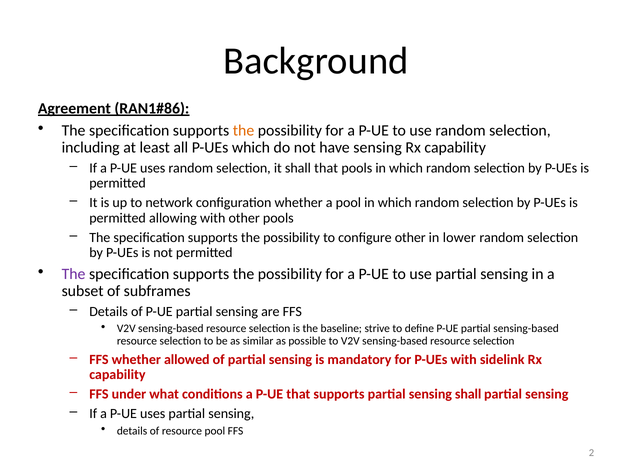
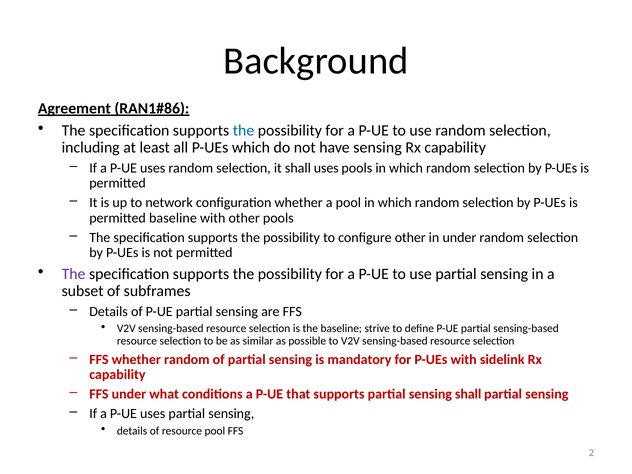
the colour: orange -> blue (244, 131)
shall that: that -> uses (326, 168)
permitted allowing: allowing -> baseline (173, 218)
in lower: lower -> under (459, 238)
whether allowed: allowed -> random (187, 359)
